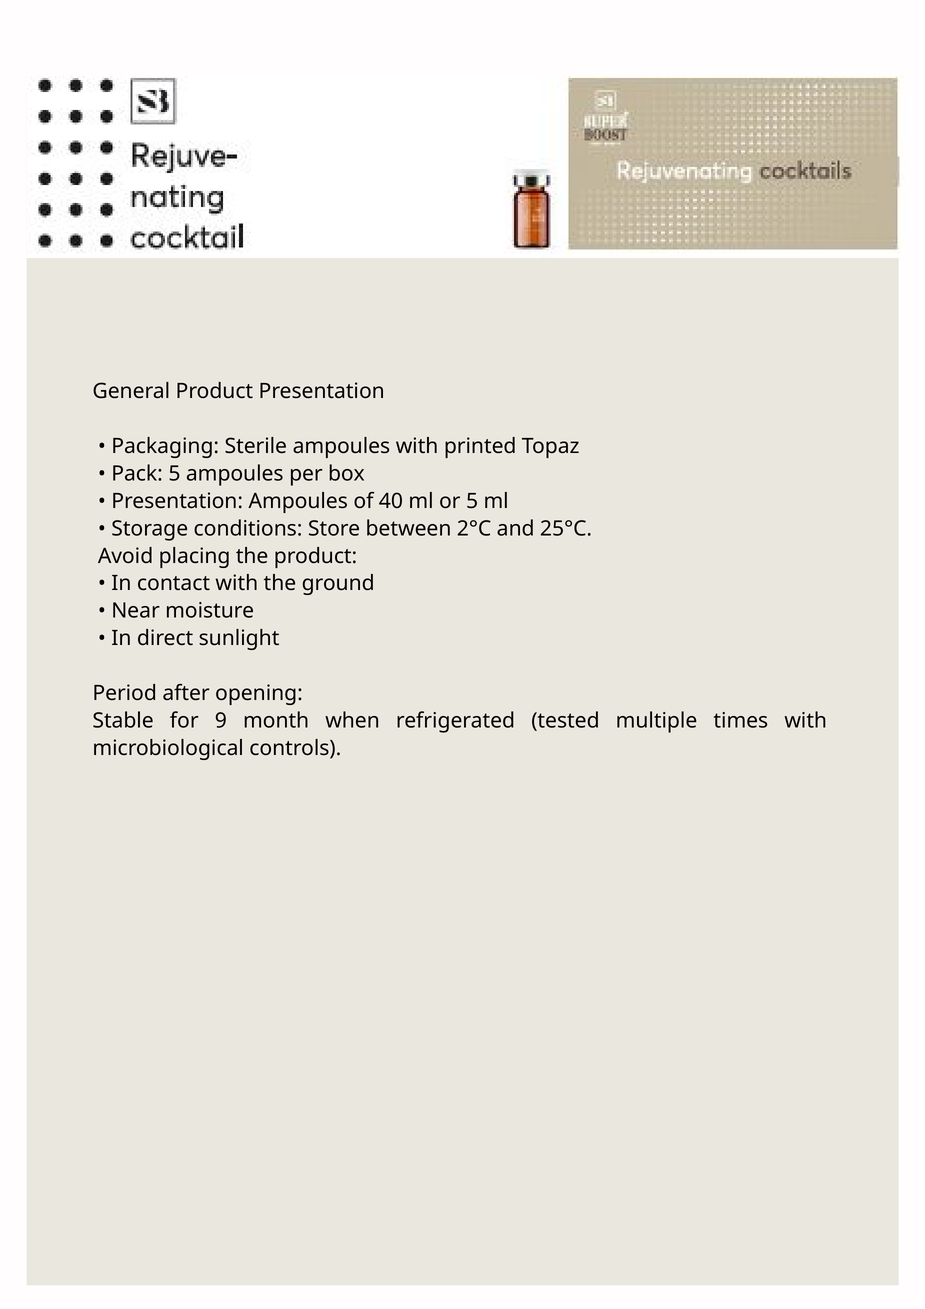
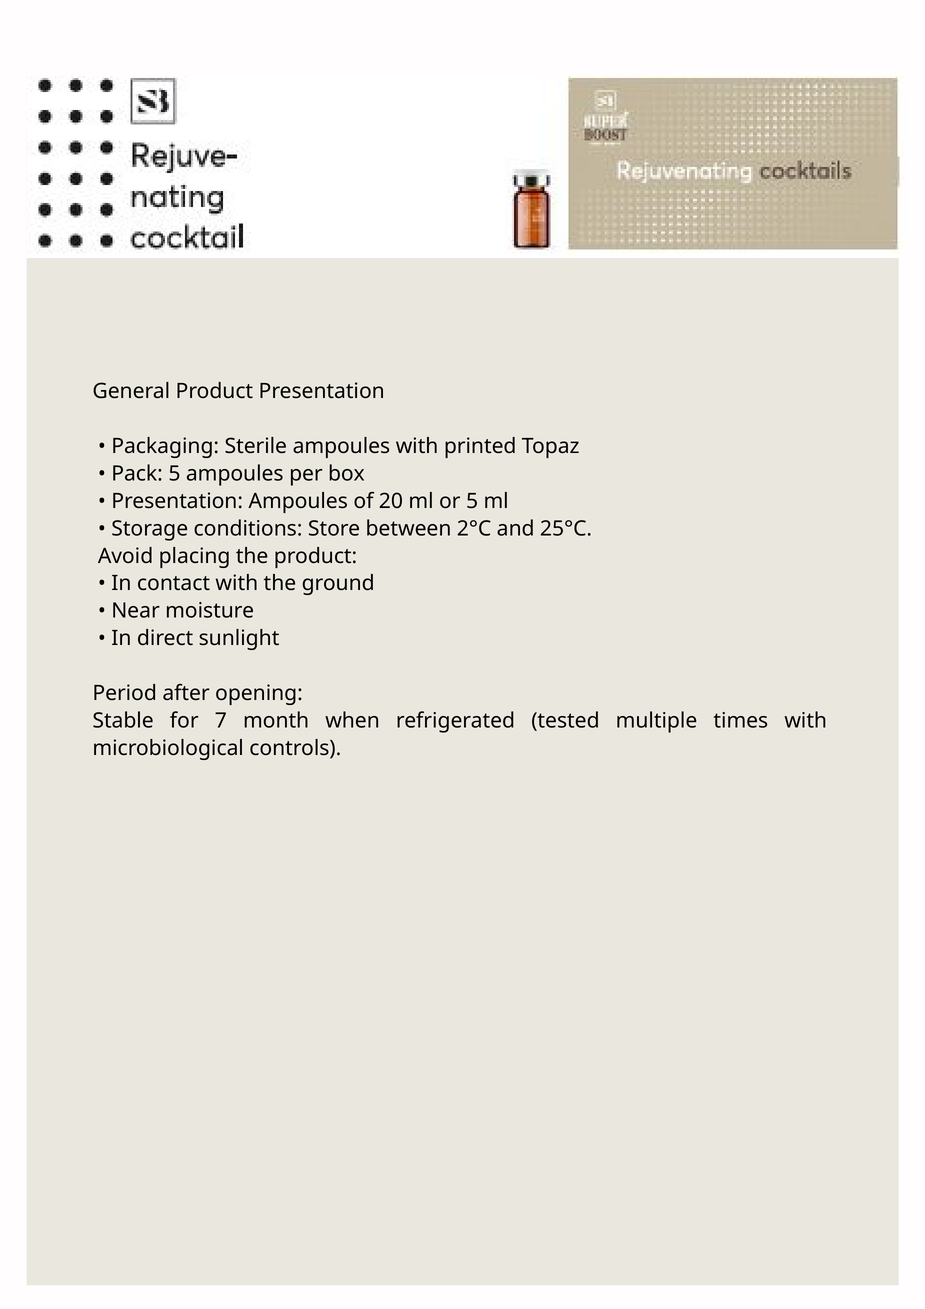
40: 40 -> 20 (391, 501)
9: 9 -> 7 (221, 721)
